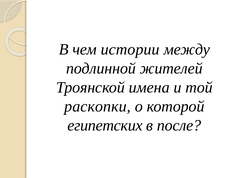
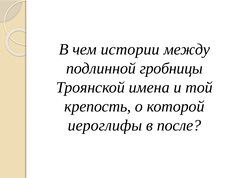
жителей: жителей -> гробницы (171, 68)
раскопки: раскопки -> крепость (98, 106)
египетских: египетских -> иероглифы (105, 125)
